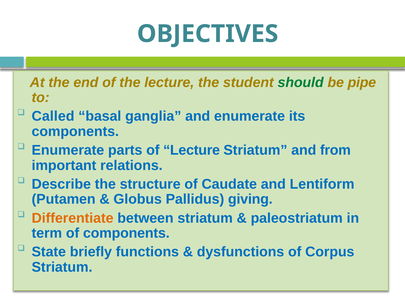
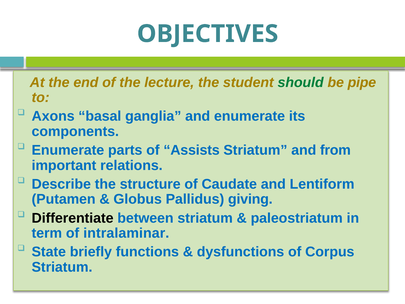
Called: Called -> Axons (53, 116)
of Lecture: Lecture -> Assists (192, 150)
Differentiate colour: orange -> black (73, 218)
of components: components -> intralaminar (126, 233)
